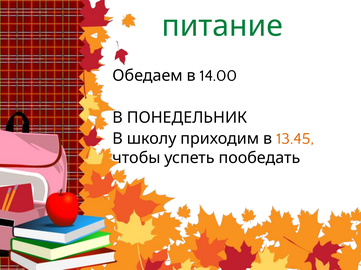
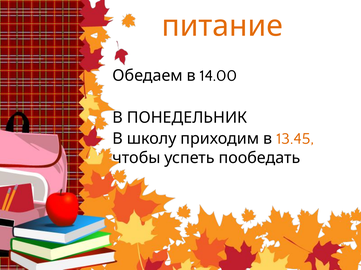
питание colour: green -> orange (222, 26)
